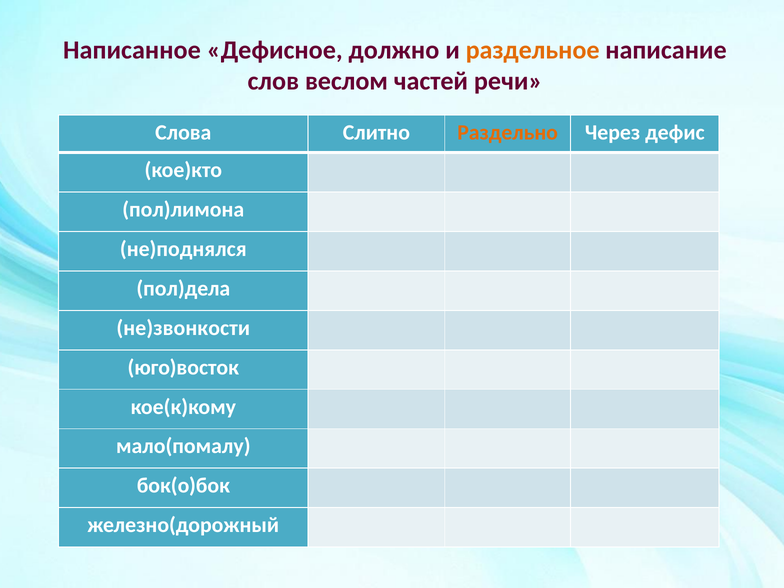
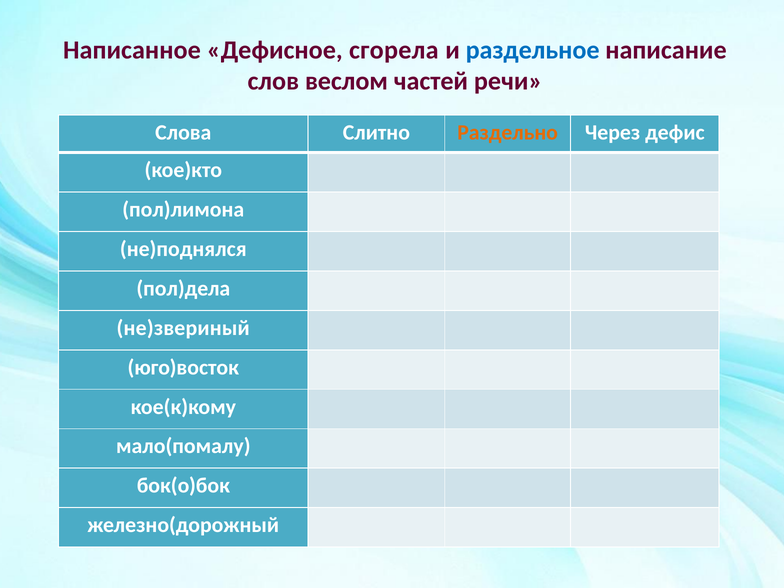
должно: должно -> сгорела (394, 50)
раздельное colour: orange -> blue (533, 50)
не)звонкости: не)звонкости -> не)звериный (183, 328)
